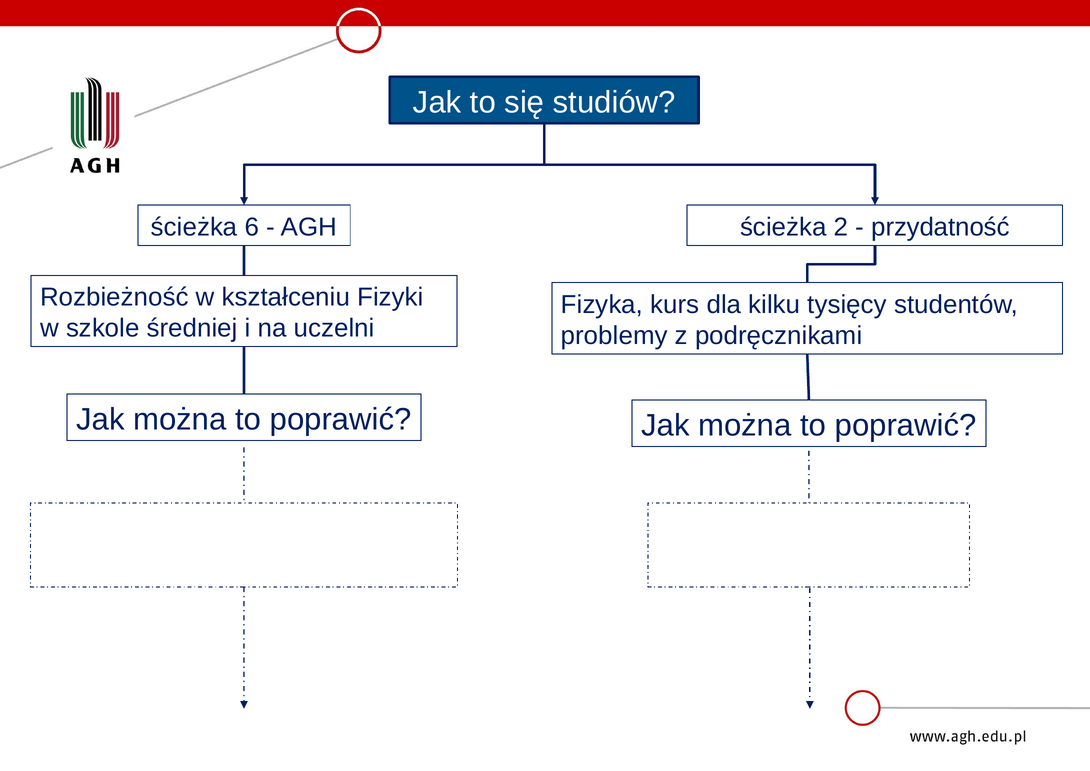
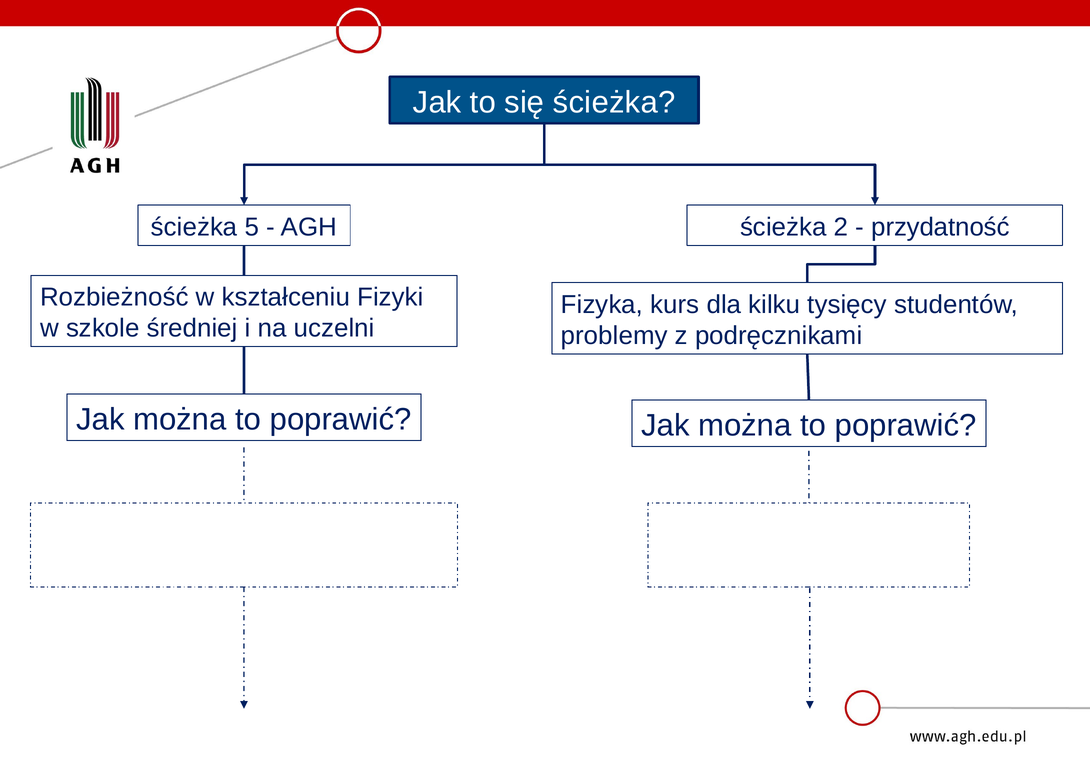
się studiów: studiów -> ścieżka (614, 102)
6: 6 -> 5 (252, 227)
